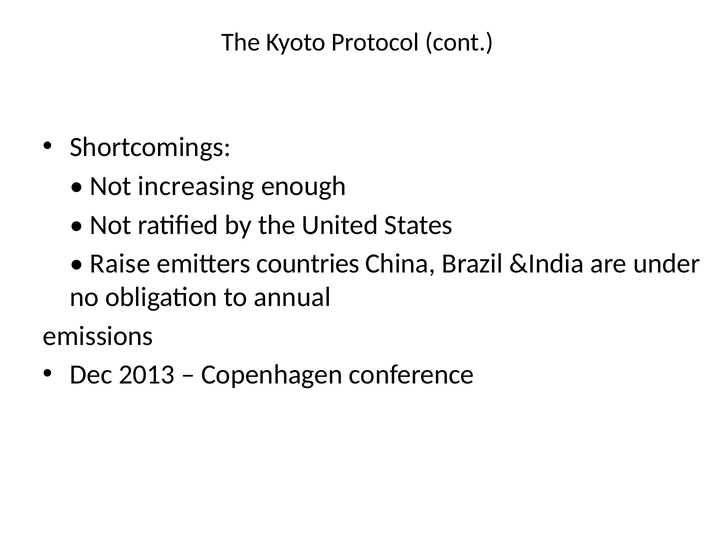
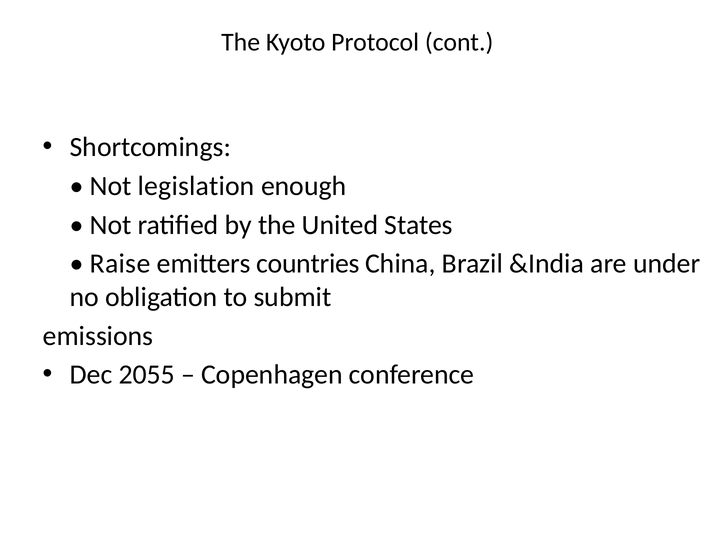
increasing: increasing -> legislation (196, 186)
annual: annual -> submit (292, 297)
2013: 2013 -> 2055 (147, 375)
